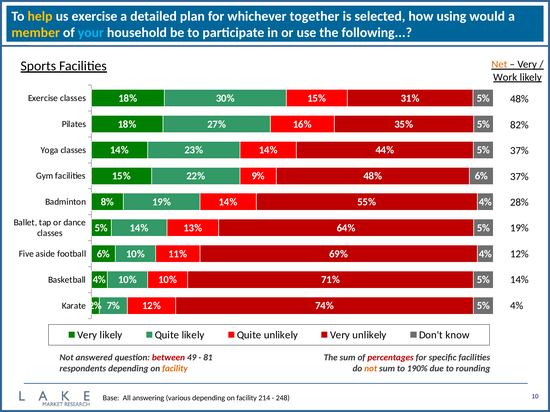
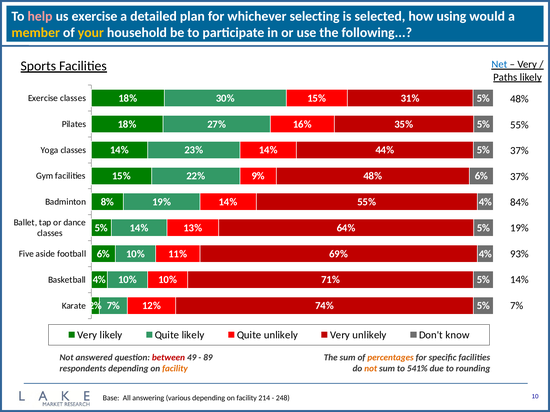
help colour: yellow -> pink (40, 16)
together: together -> selecting (315, 16)
your colour: light blue -> yellow (91, 33)
Net colour: orange -> blue (499, 65)
Work: Work -> Paths (505, 77)
82%: 82% -> 55% (519, 125)
28%: 28% -> 84% (519, 203)
12%: 12% -> 93% (519, 254)
4%: 4% -> 7% (517, 306)
81: 81 -> 89 (208, 358)
percentages colour: red -> orange (391, 358)
190%: 190% -> 541% (417, 369)
